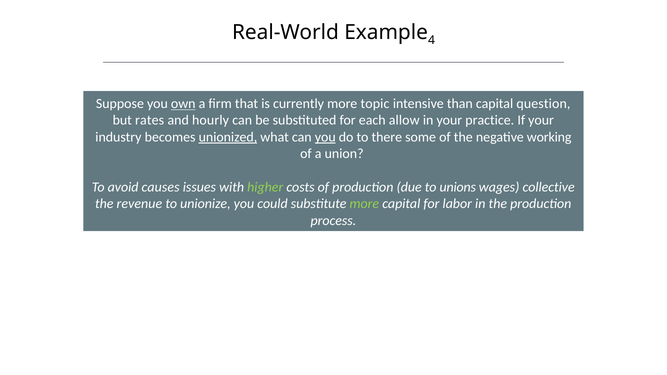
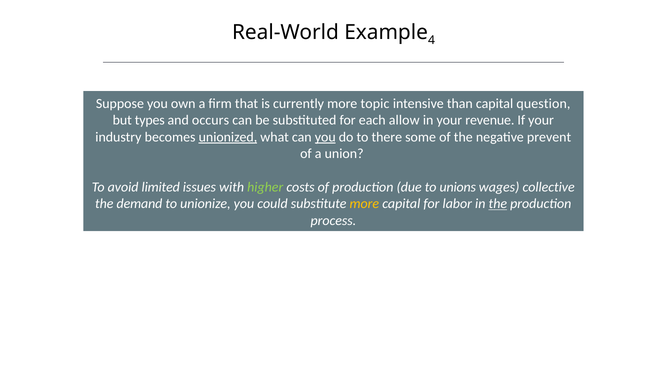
own underline: present -> none (183, 104)
rates: rates -> types (150, 120)
hourly: hourly -> occurs (211, 120)
practice: practice -> revenue (490, 120)
working: working -> prevent (549, 137)
causes: causes -> limited (161, 187)
revenue: revenue -> demand (139, 204)
more colour: light green -> yellow (364, 204)
the underline: none -> present (498, 204)
